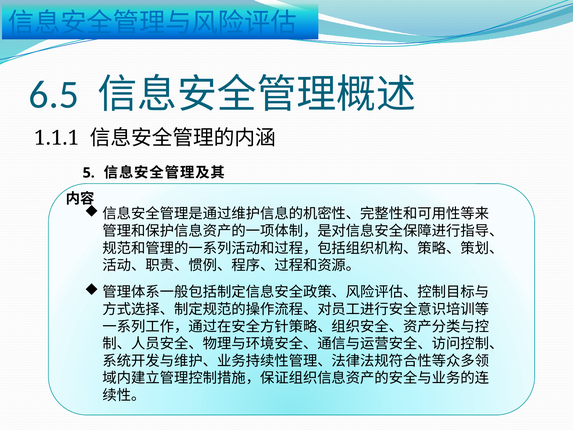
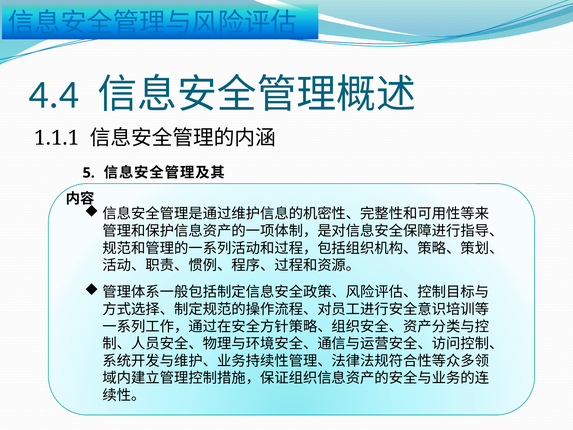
6.5: 6.5 -> 4.4 (54, 95)
